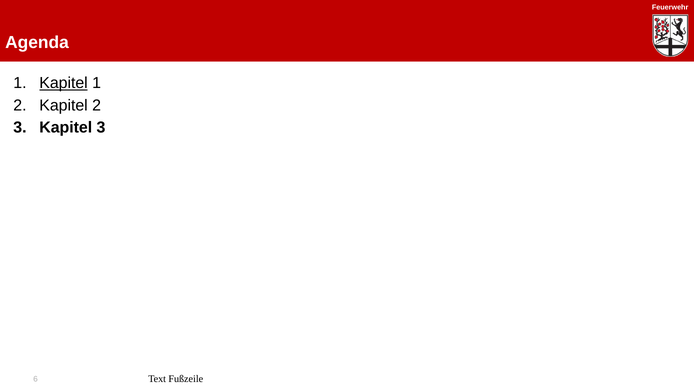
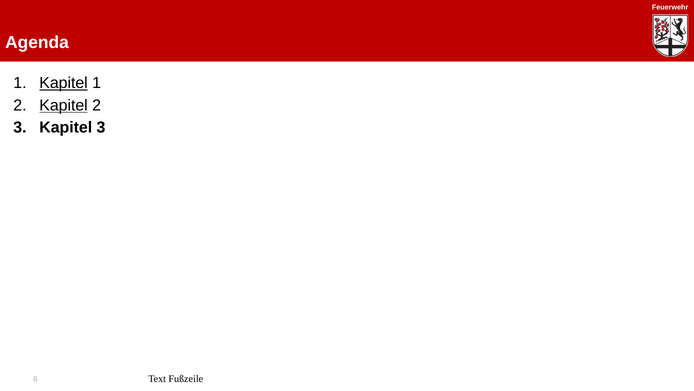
Kapitel underline: none -> present (64, 105)
